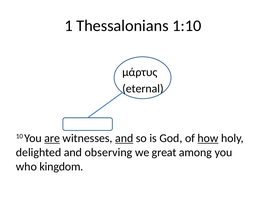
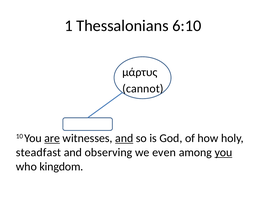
1:10: 1:10 -> 6:10 (187, 26)
eternal: eternal -> cannot (143, 89)
how underline: present -> none (208, 139)
delighted: delighted -> steadfast (39, 153)
great: great -> even (164, 153)
you underline: none -> present (223, 153)
